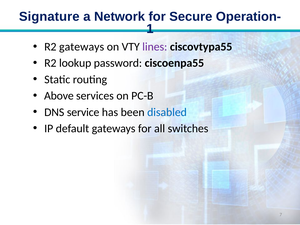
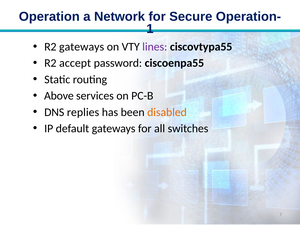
Signature: Signature -> Operation (49, 16)
lookup: lookup -> accept (75, 63)
service: service -> replies (83, 112)
disabled colour: blue -> orange (167, 112)
